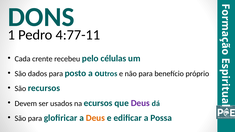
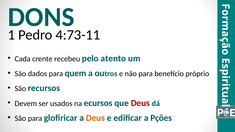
4:77-11: 4:77-11 -> 4:73-11 (78, 35)
células: células -> atento (113, 59)
posto: posto -> quem (75, 73)
Deus colour: purple -> red (140, 103)
Possa: Possa -> Pções (161, 118)
